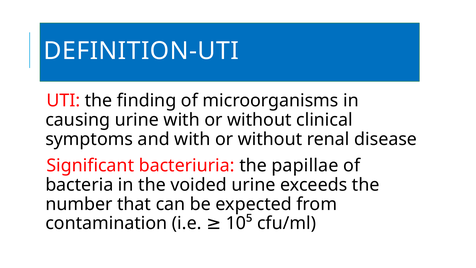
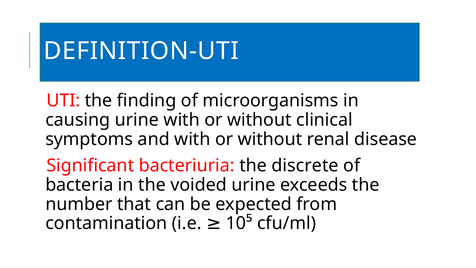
papillae: papillae -> discrete (305, 165)
